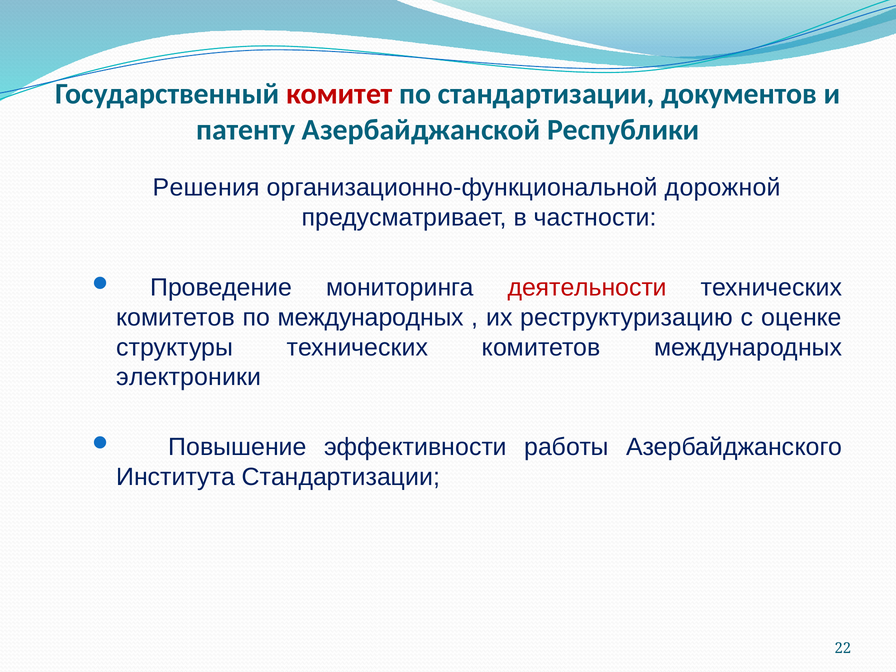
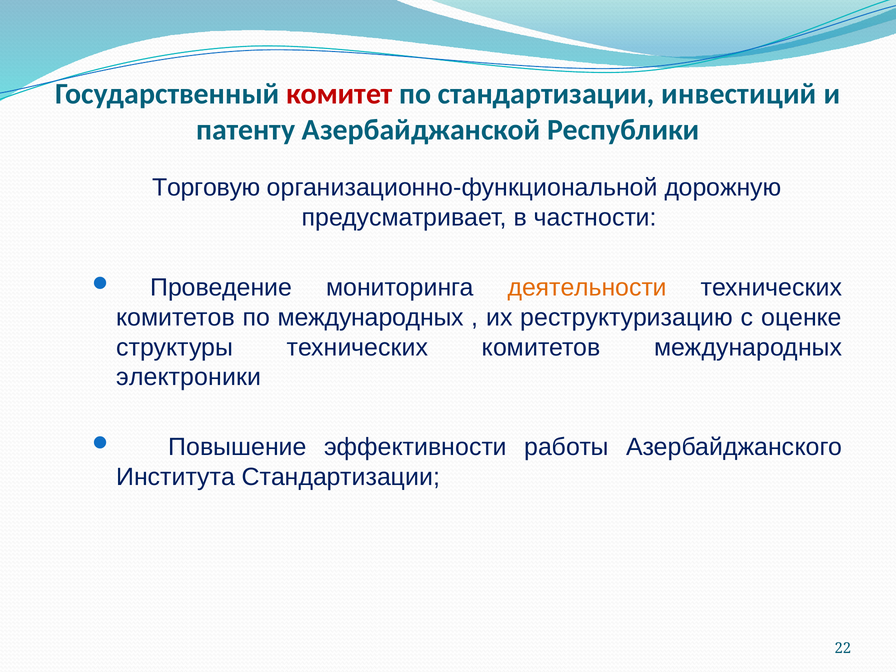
документов: документов -> инвестиций (739, 94)
Решения: Решения -> Торговую (206, 188)
дорожной: дорожной -> дорожную (723, 188)
деятельности colour: red -> orange (587, 287)
